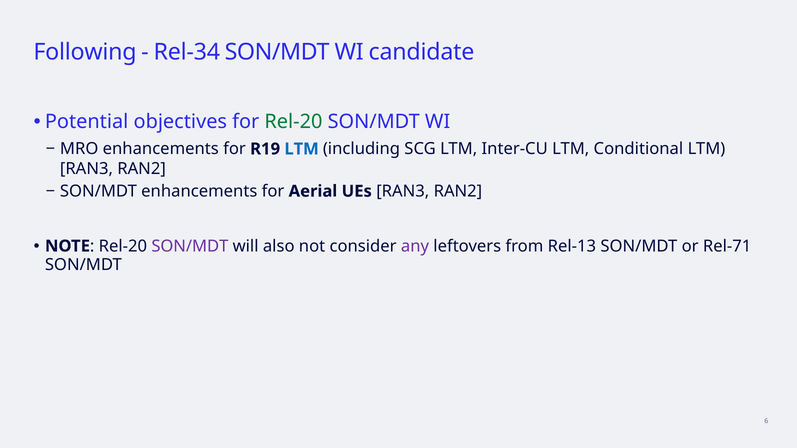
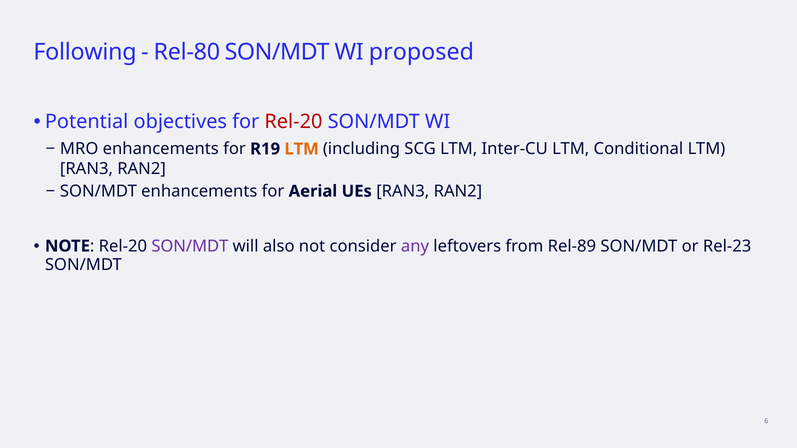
Rel-34: Rel-34 -> Rel-80 (187, 52)
candidate: candidate -> proposed (421, 52)
Rel-20 colour: green -> red (293, 122)
LTM colour: blue -> orange (302, 149)
Rel-13: Rel-13 -> Rel-89 (572, 246)
Rel-71: Rel-71 -> Rel-23 (727, 246)
